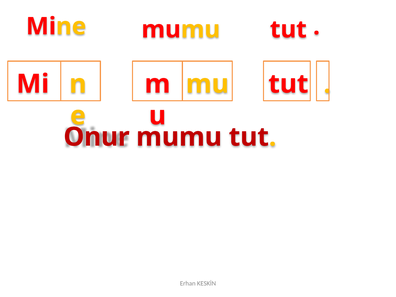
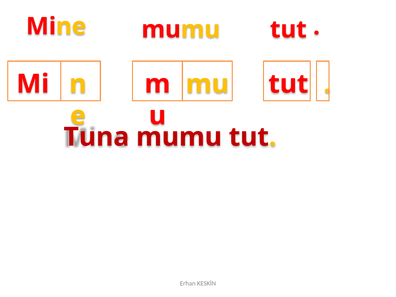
Onur: Onur -> Tuna (96, 137)
